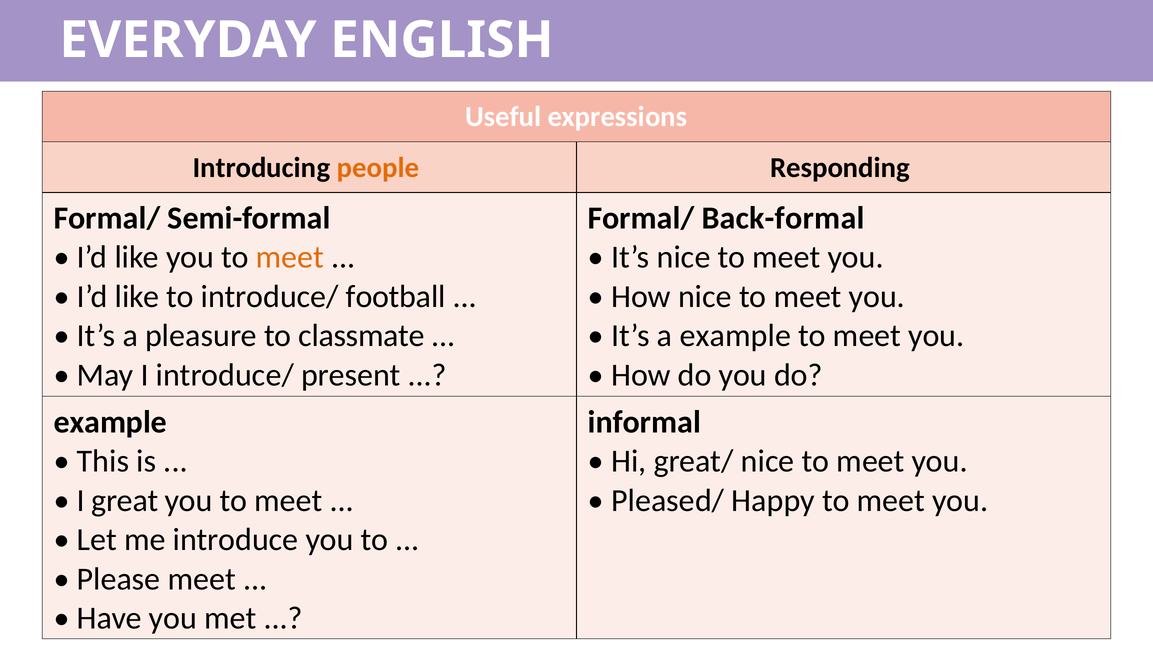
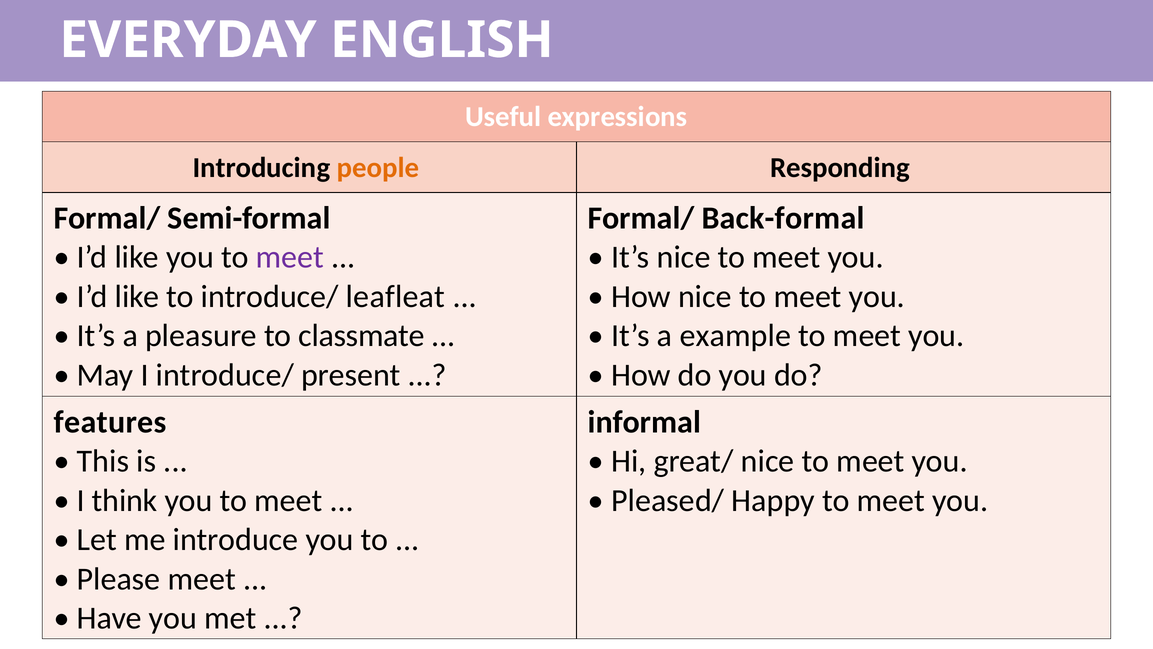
meet colour: orange -> purple (290, 257)
football: football -> leafleat (396, 296)
example: example -> features (110, 422)
great: great -> think (125, 500)
